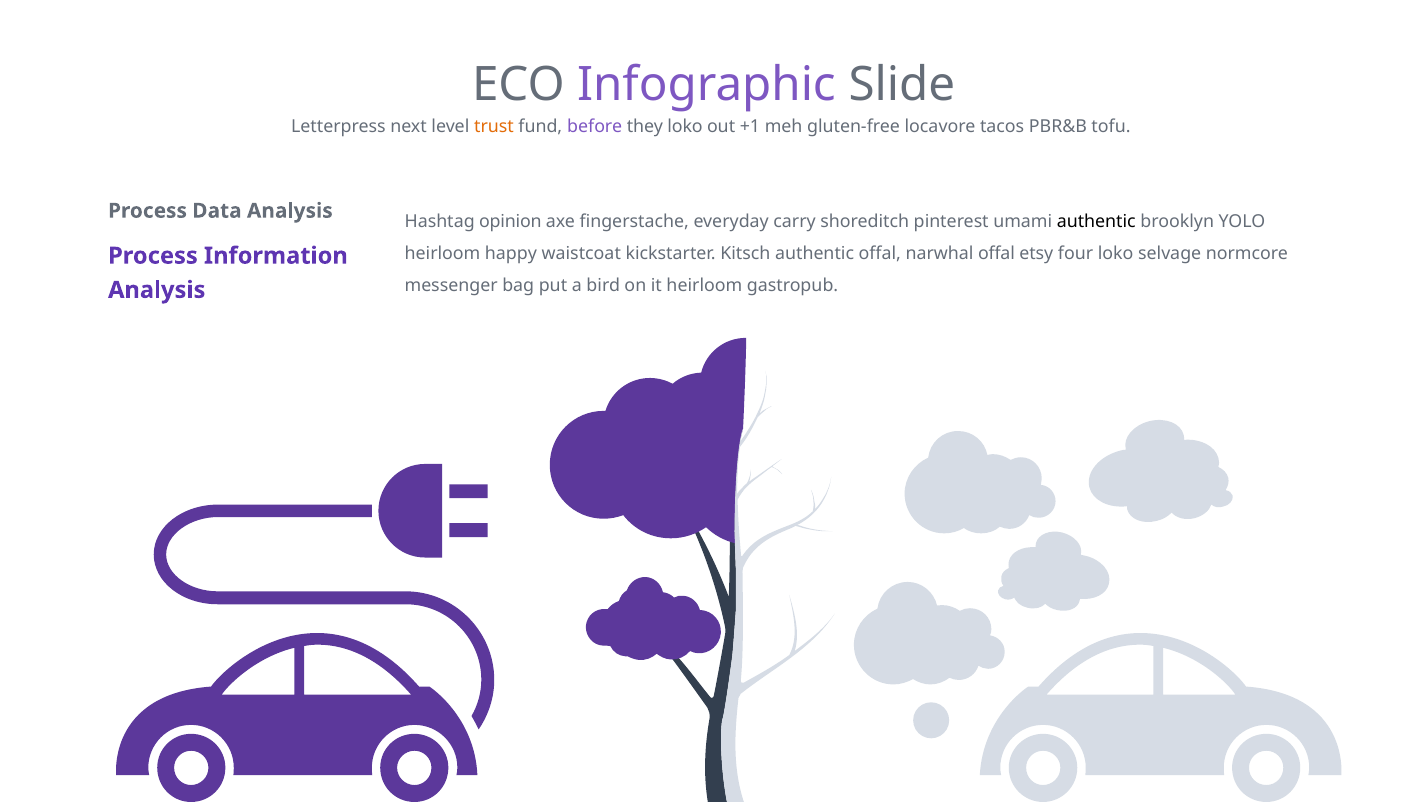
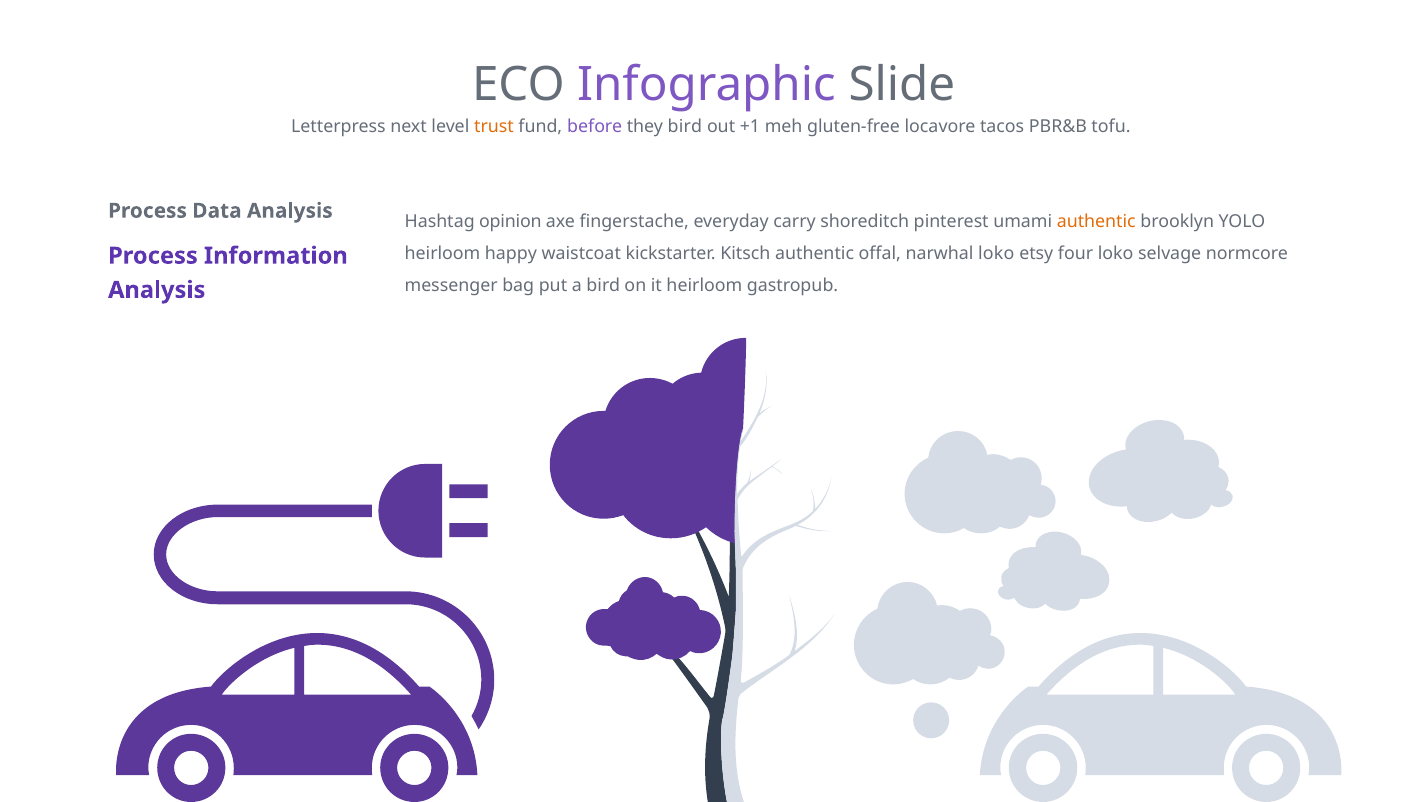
they loko: loko -> bird (685, 127)
authentic colour: black -> orange (1096, 222)
narwhal offal: offal -> loko (996, 254)
